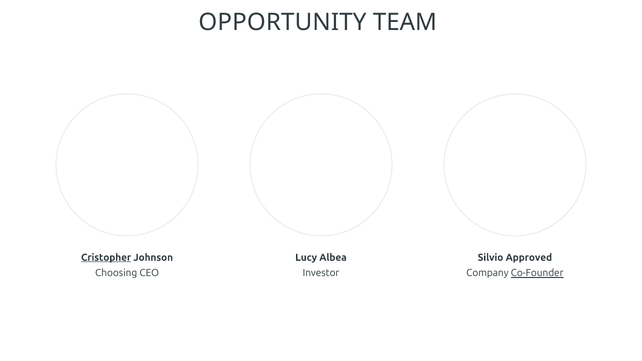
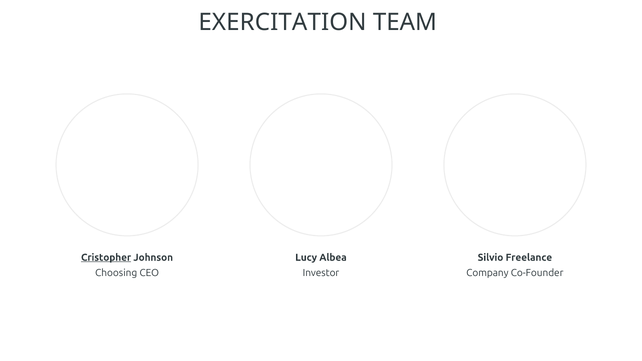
OPPORTUNITY: OPPORTUNITY -> EXERCITATION (283, 22)
Approved: Approved -> Freelance (529, 258)
Co-Founder underline: present -> none (537, 273)
